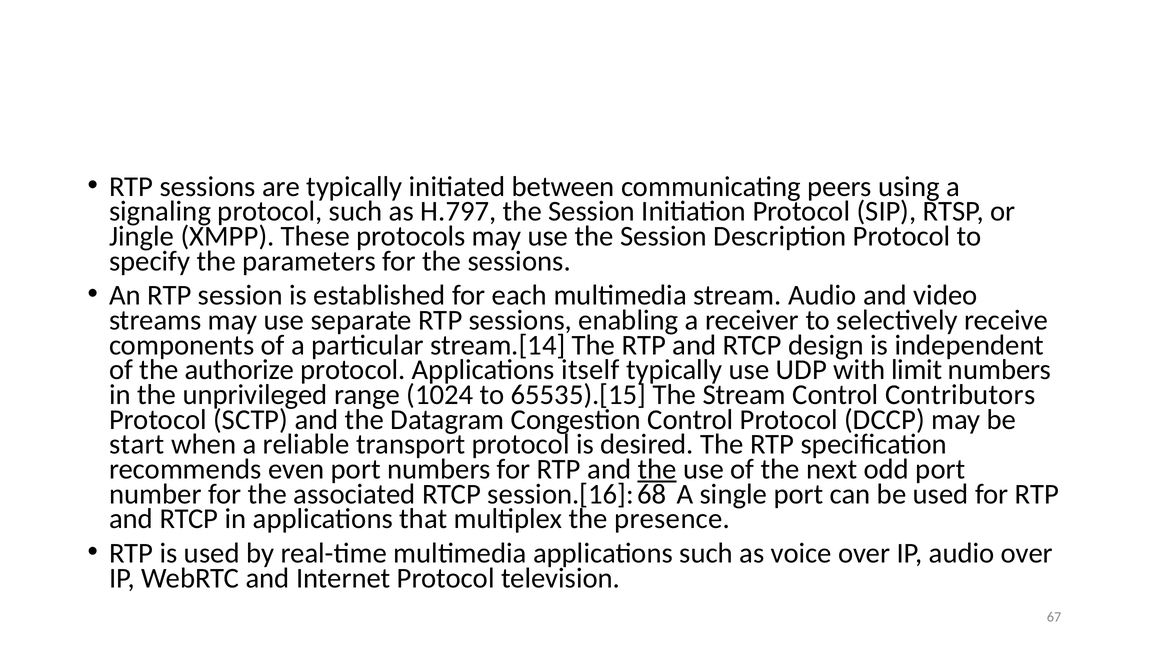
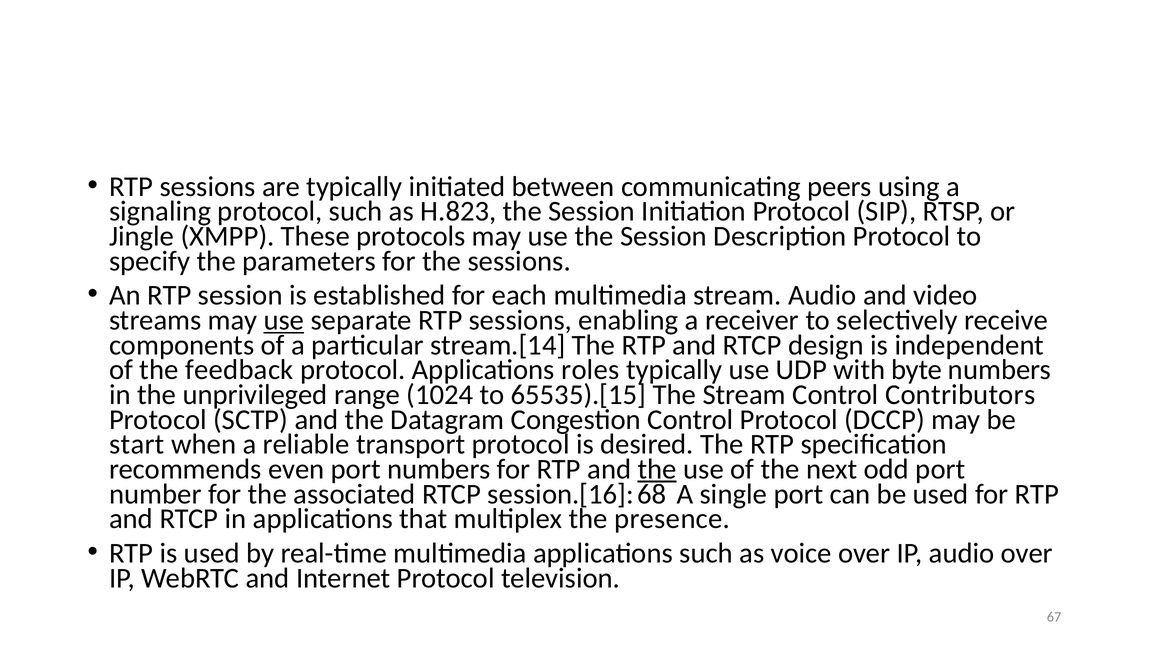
H.797: H.797 -> H.823 (458, 212)
use underline: none -> present (284, 320)
authorize: authorize -> feedback (239, 370)
itself: itself -> roles (590, 370)
limit: limit -> byte (917, 370)
